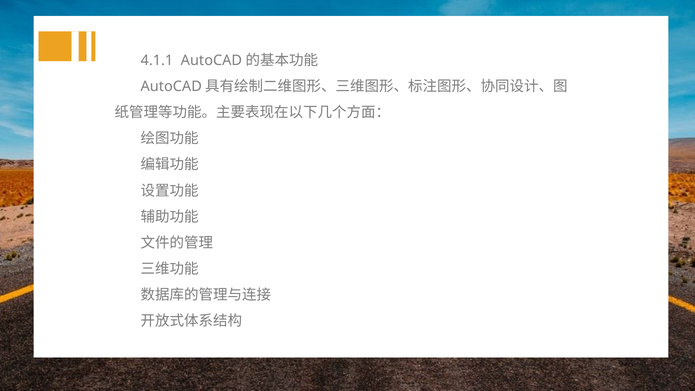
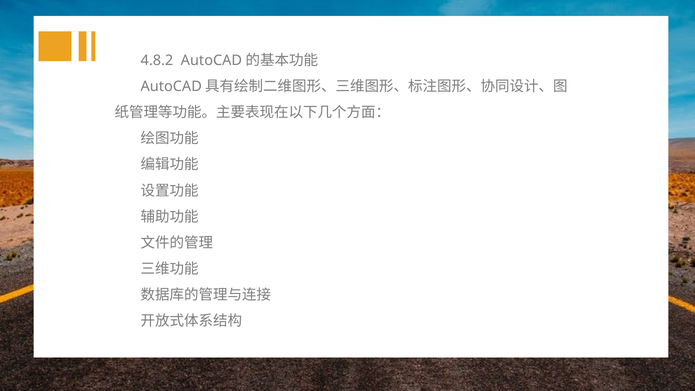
4.1.1: 4.1.1 -> 4.8.2 (157, 60)
